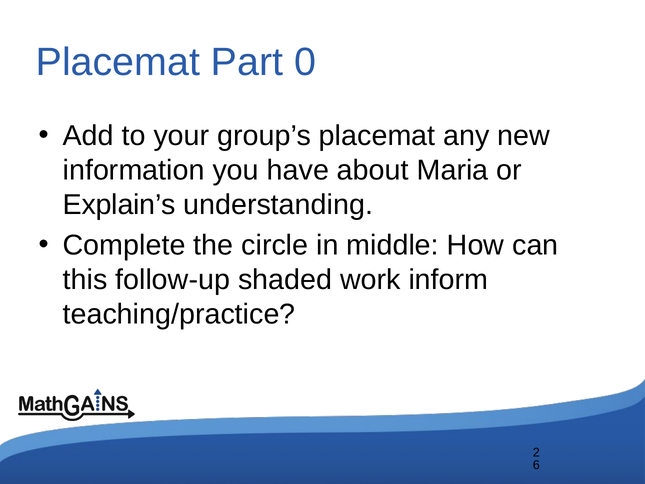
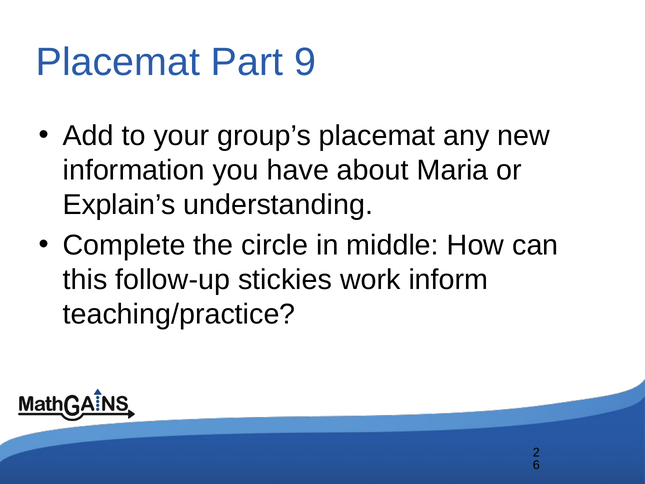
0: 0 -> 9 (305, 62)
shaded: shaded -> stickies (285, 280)
